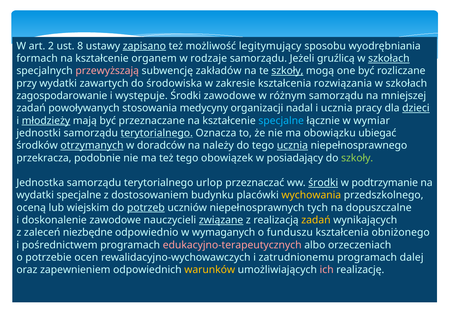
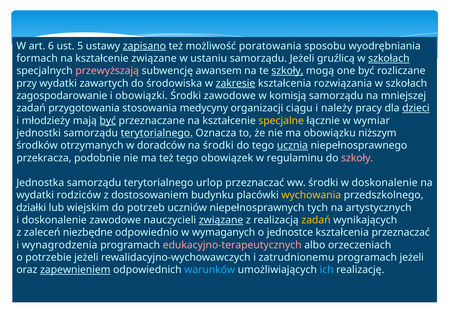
2: 2 -> 6 (51, 46)
8: 8 -> 5 (80, 46)
legitymujący: legitymujący -> poratowania (270, 46)
kształcenie organem: organem -> związane (154, 58)
rodzaje: rodzaje -> ustaniu (209, 58)
zakładów: zakładów -> awansem (219, 71)
zakresie underline: none -> present (236, 83)
występuje: występuje -> obowiązki (141, 96)
różnym: różnym -> komisją (288, 96)
powoływanych: powoływanych -> przygotowania (84, 108)
nadal: nadal -> ciągu (299, 108)
i ucznia: ucznia -> należy (337, 108)
młodzieży underline: present -> none (46, 121)
być underline: none -> present (108, 121)
specjalne colour: light blue -> yellow (281, 121)
ubiegać: ubiegać -> niższym (377, 133)
otrzymanych underline: present -> none (92, 145)
na należy: należy -> środki (218, 145)
posiadający: posiadający -> regulaminu (295, 158)
szkoły colour: light green -> pink (357, 158)
środki underline: present -> none (323, 183)
w podtrzymanie: podtrzymanie -> doskonalenie (385, 183)
wydatki specjalne: specjalne -> rodziców (79, 195)
oceną: oceną -> działki (31, 208)
potrzeb underline: present -> none (146, 208)
dopuszczalne: dopuszczalne -> artystycznych (379, 208)
funduszu: funduszu -> jednostce (290, 232)
kształcenia obniżonego: obniżonego -> przeznaczać (401, 232)
pośrednictwem: pośrednictwem -> wynagrodzenia (60, 245)
potrzebie ocen: ocen -> jeżeli (86, 257)
programach dalej: dalej -> jeżeli (412, 257)
zapewnieniem underline: none -> present (75, 270)
warunków colour: yellow -> light blue (210, 270)
ich colour: pink -> light blue (327, 270)
